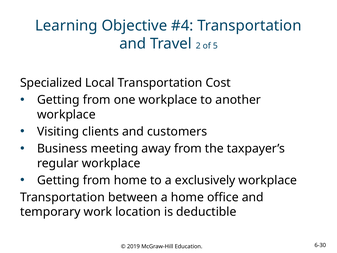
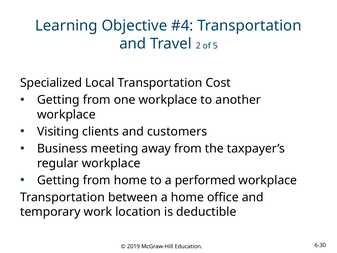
exclusively: exclusively -> performed (205, 180)
